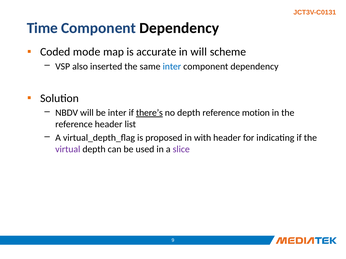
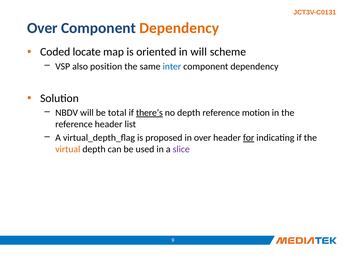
Time: Time -> Over (42, 28)
Dependency colour: black -> orange (179, 28)
mode: mode -> locate (87, 52)
accurate: accurate -> oriented (156, 52)
inserted: inserted -> position (106, 66)
be inter: inter -> total (117, 113)
in with: with -> over (203, 138)
for underline: none -> present (249, 138)
virtual colour: purple -> orange (68, 150)
